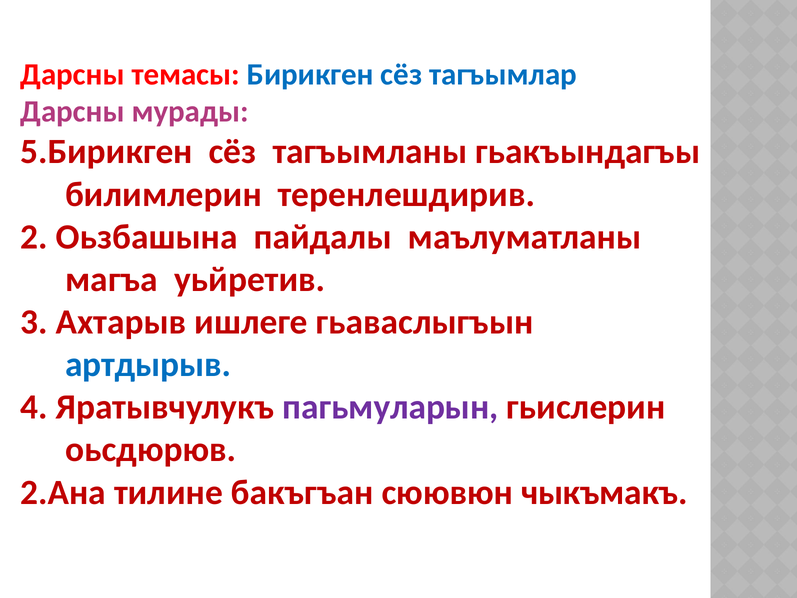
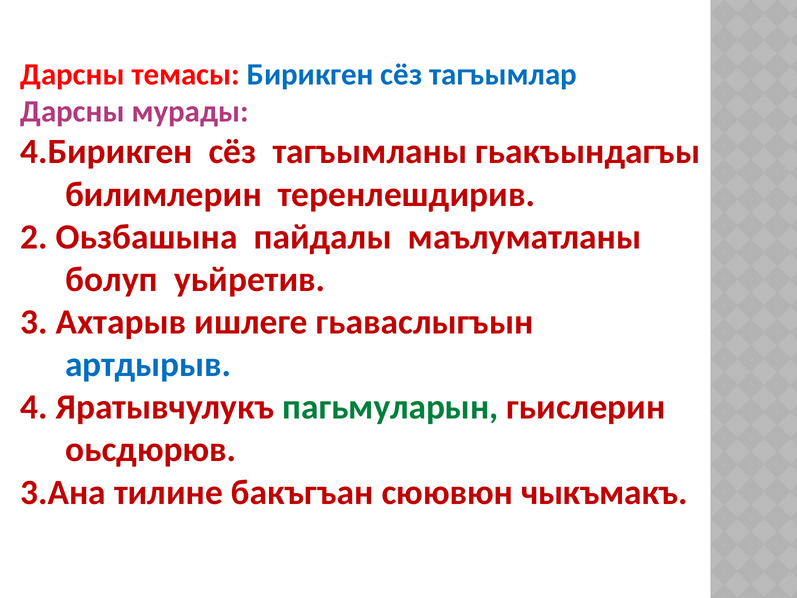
5.Бирикген: 5.Бирикген -> 4.Бирикген (106, 152)
магъа: магъа -> болуп (112, 279)
пагьмуларын colour: purple -> green (390, 407)
2.Ана: 2.Ана -> 3.Ана (63, 492)
